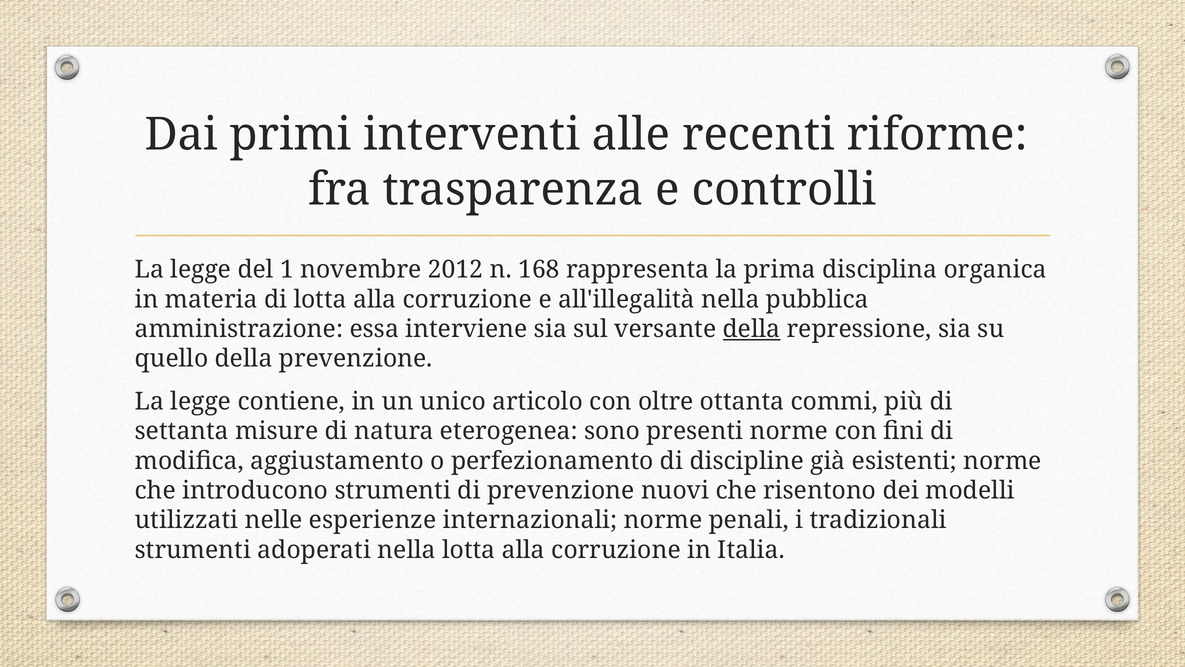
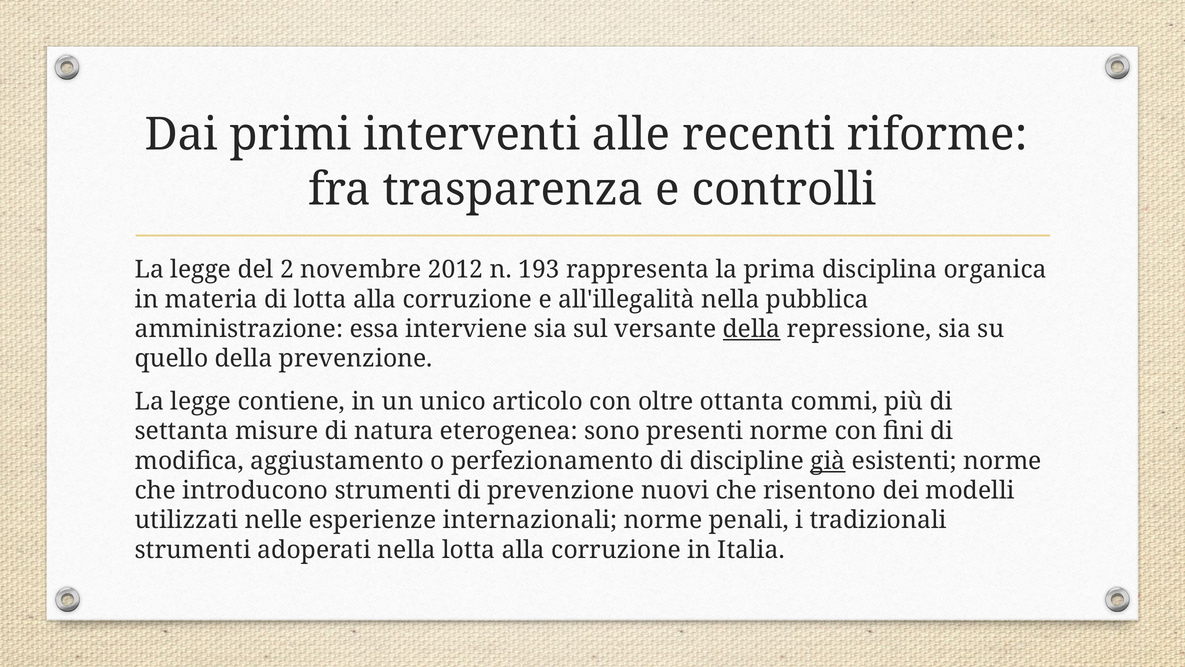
1: 1 -> 2 (287, 270)
168: 168 -> 193 (539, 270)
già underline: none -> present (828, 461)
